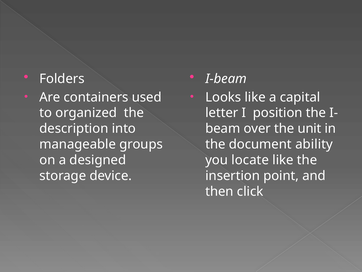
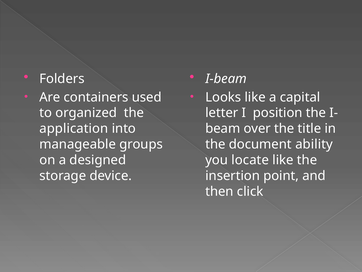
description: description -> application (74, 128)
unit: unit -> title (309, 128)
